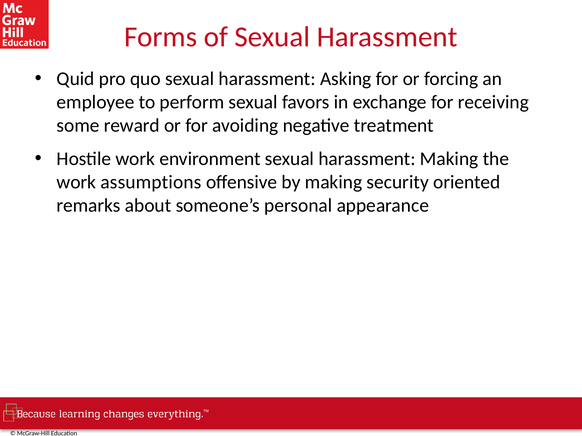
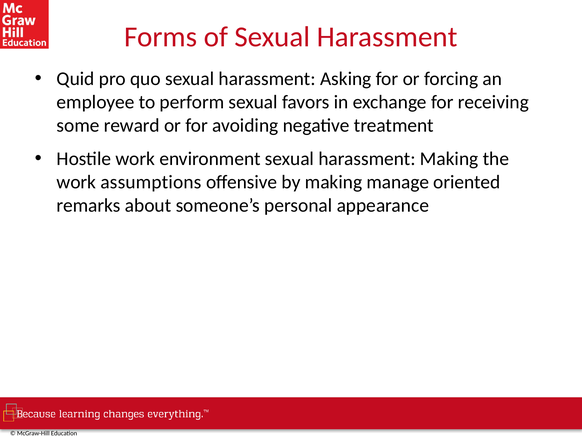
security: security -> manage (398, 182)
